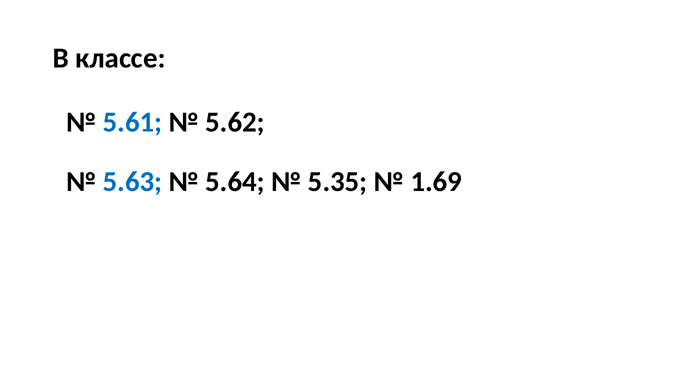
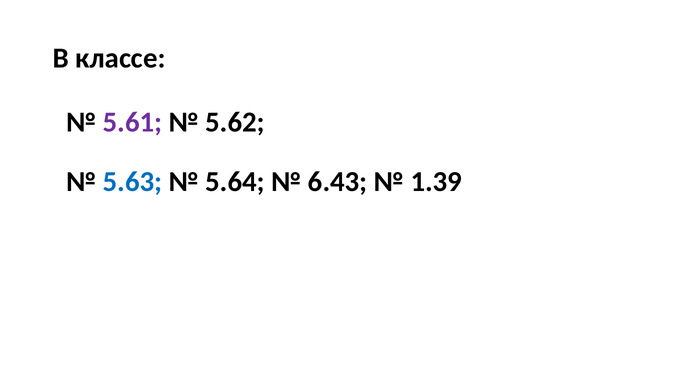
5.61 colour: blue -> purple (132, 122)
5.35: 5.35 -> 6.43 (338, 182)
1.69: 1.69 -> 1.39 (436, 182)
